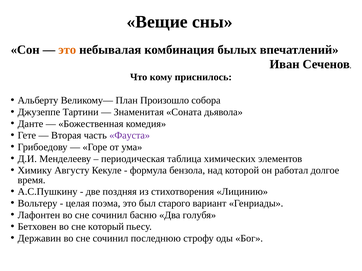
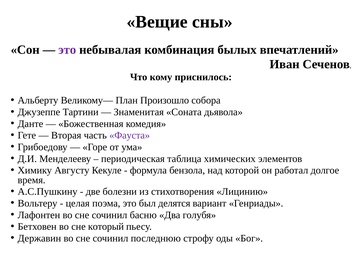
это colour: orange -> purple (67, 50)
поздняя: поздняя -> болезни (120, 192)
старого: старого -> делятся (174, 204)
